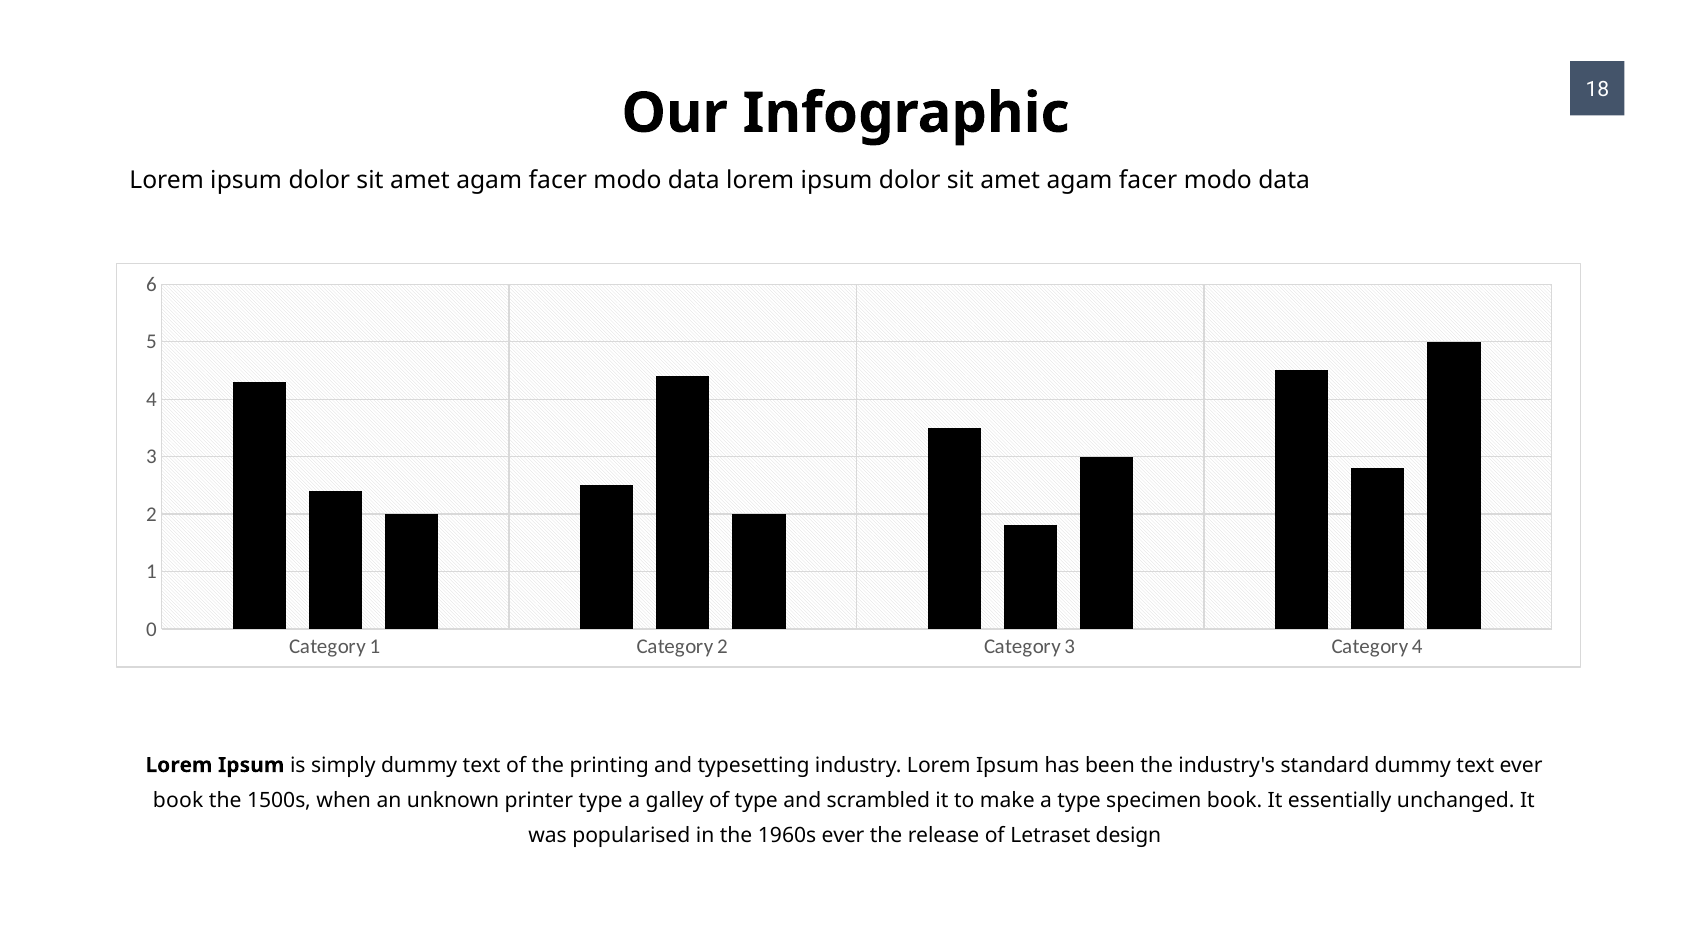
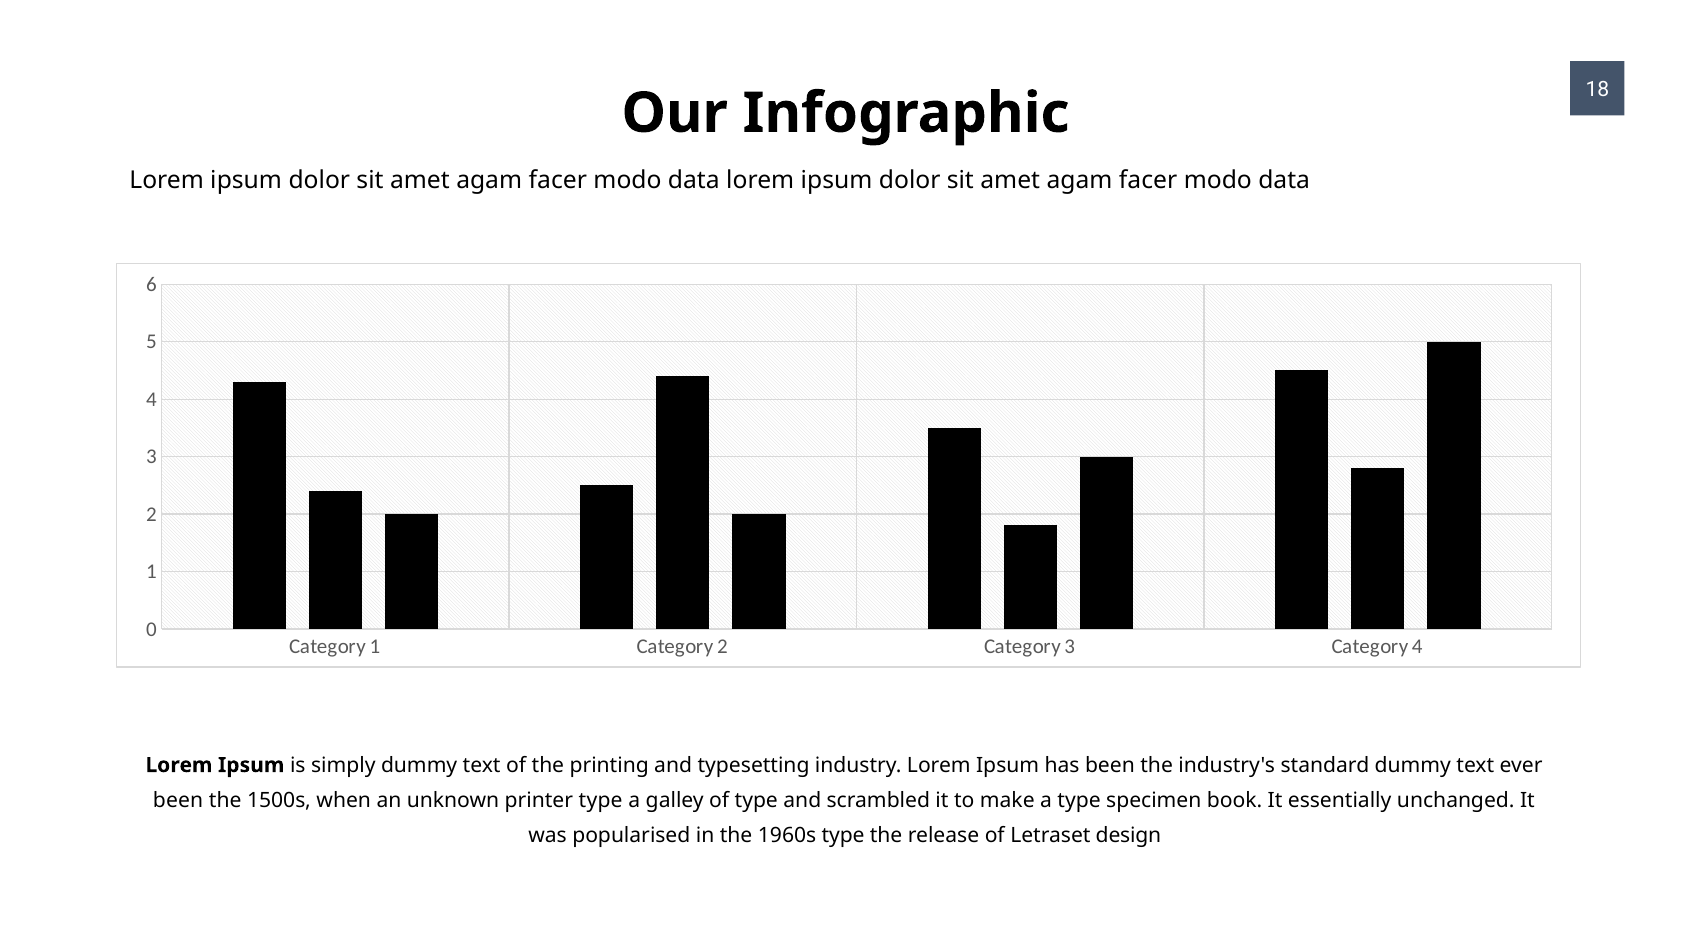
book: book -> been (178, 801)
1960s ever: ever -> type (843, 836)
